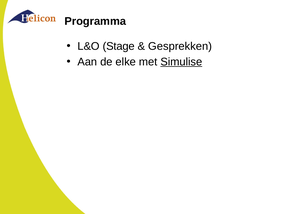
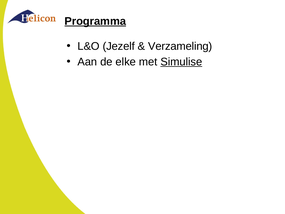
Programma underline: none -> present (95, 21)
Stage: Stage -> Jezelf (119, 46)
Gesprekken: Gesprekken -> Verzameling (180, 46)
